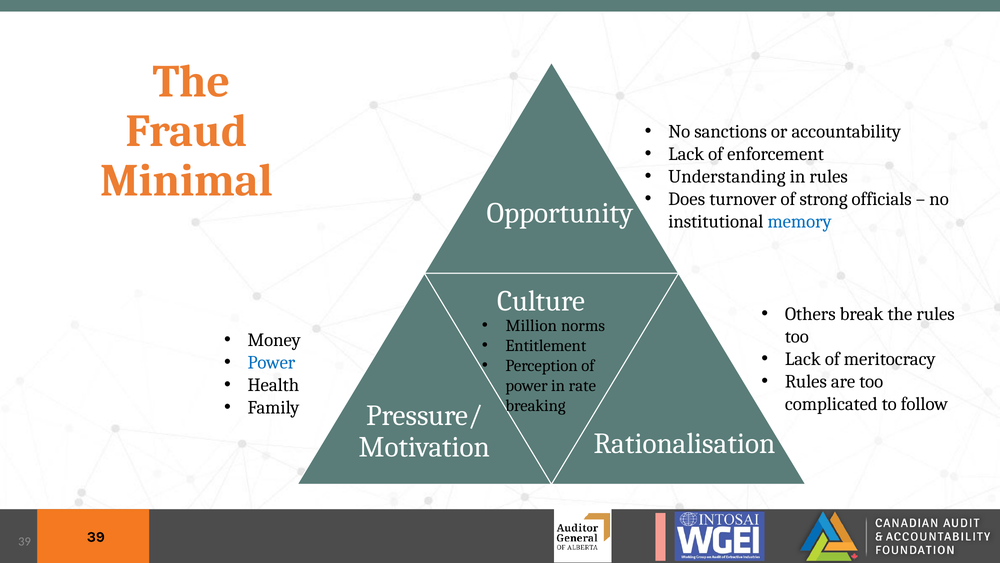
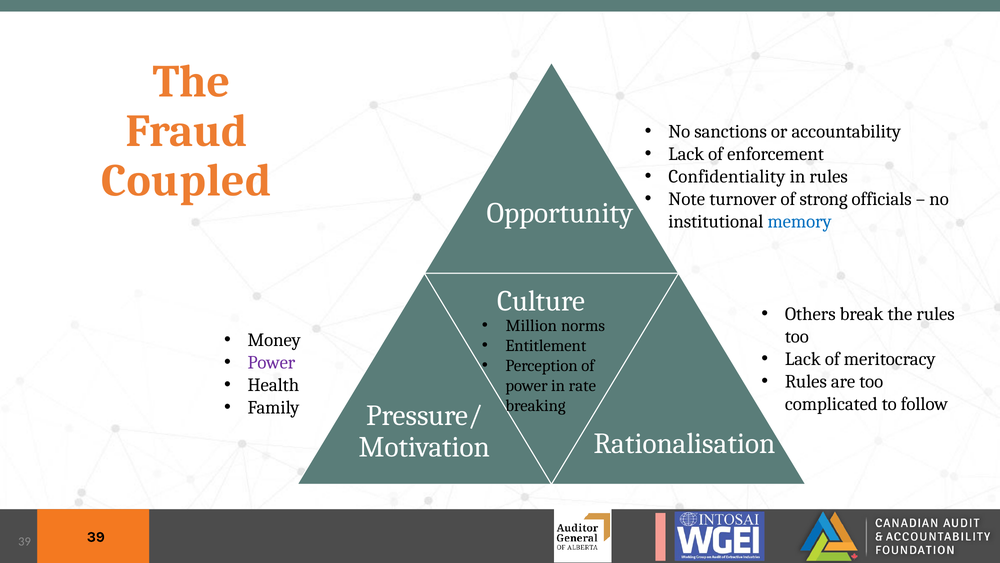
Minimal: Minimal -> Coupled (186, 181)
Understanding: Understanding -> Confidentiality (727, 177)
Does: Does -> Note (687, 199)
Power colour: blue -> purple (271, 362)
